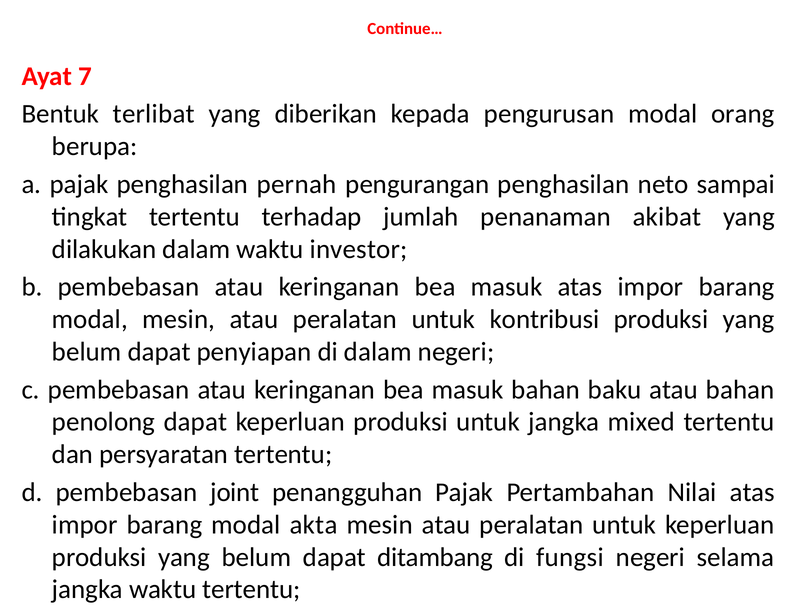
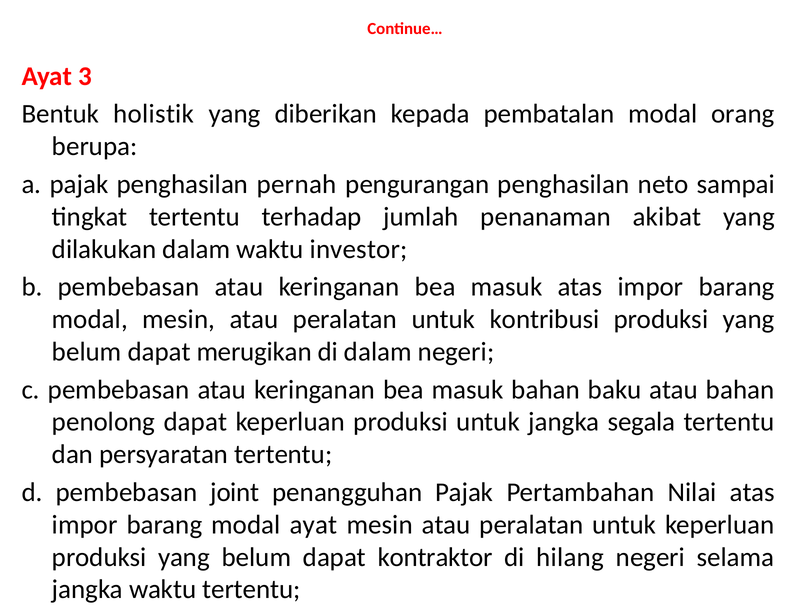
7: 7 -> 3 (85, 76)
terlibat: terlibat -> holistik (154, 114)
pengurusan: pengurusan -> pembatalan (549, 114)
penyiapan: penyiapan -> merugikan (254, 352)
mixed: mixed -> segala (642, 422)
modal akta: akta -> ayat (314, 524)
ditambang: ditambang -> kontraktor (435, 557)
fungsi: fungsi -> hilang (570, 557)
